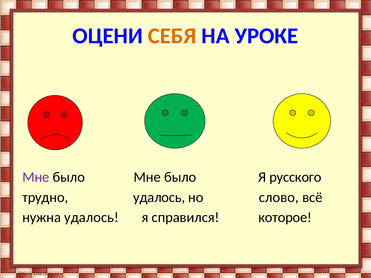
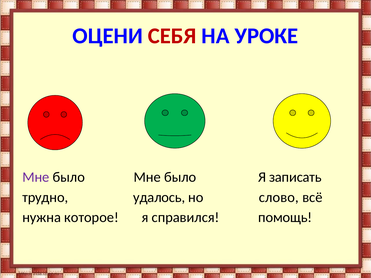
СЕБЯ colour: orange -> red (172, 36)
русского: русского -> записать (295, 177)
нужна удалось: удалось -> которое (92, 218)
которое: которое -> помощь (285, 218)
